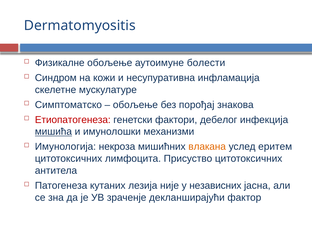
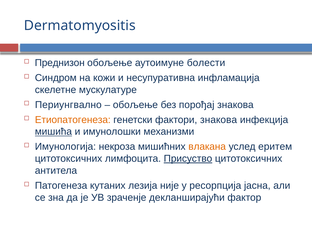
Физикалне: Физикалне -> Преднизон (60, 63)
Симптоматско: Симптоматско -> Периунгвално (68, 105)
Етиопатогенеза colour: red -> orange (73, 120)
фактори дебелог: дебелог -> знакова (219, 120)
Присуство underline: none -> present (188, 159)
независних: независних -> ресорпција (215, 186)
